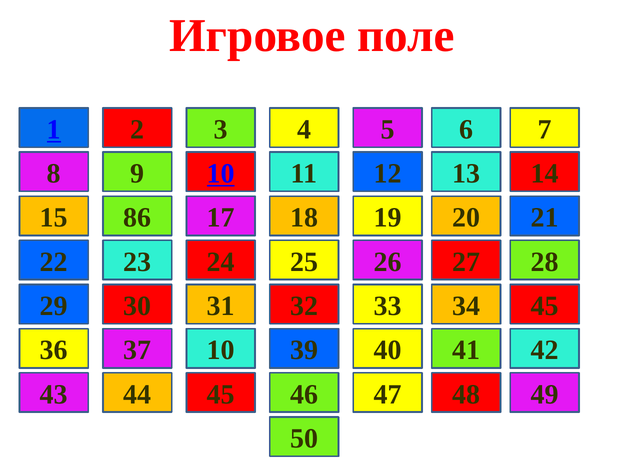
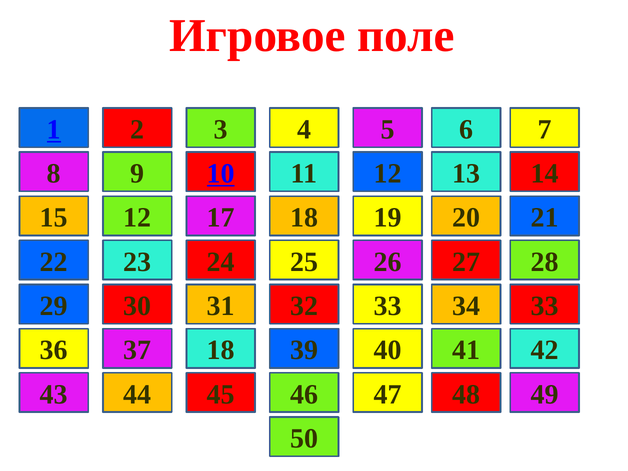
15 86: 86 -> 12 (137, 218)
34 45: 45 -> 33 (545, 306)
37 10: 10 -> 18 (221, 350)
